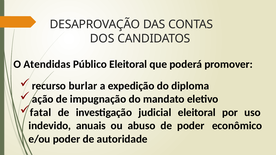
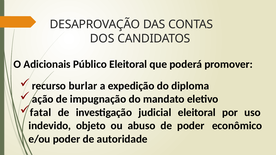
Atendidas: Atendidas -> Adicionais (47, 64)
anuais: anuais -> objeto (91, 126)
